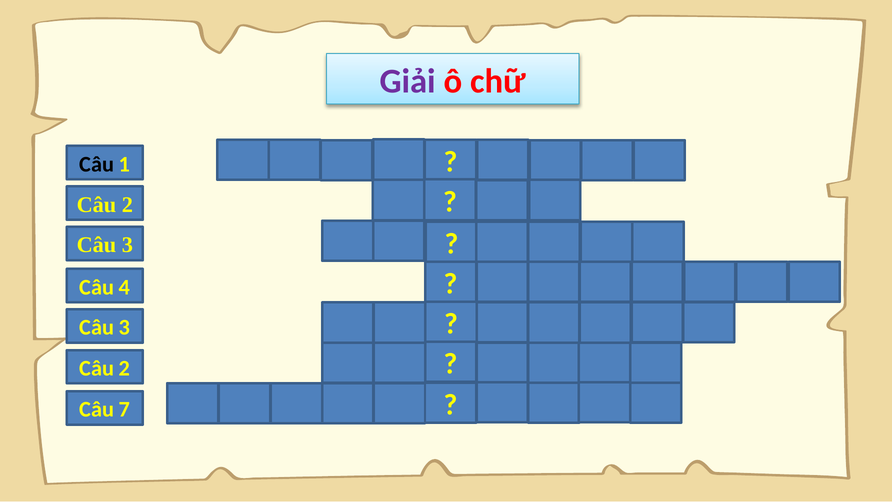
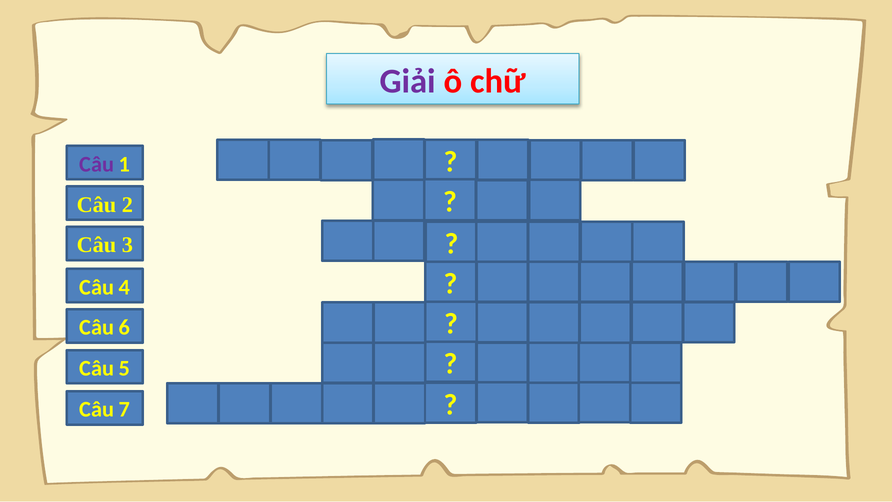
Câu colour: black -> purple (97, 164)
3: 3 -> 6 (125, 327)
2: 2 -> 5 (125, 368)
